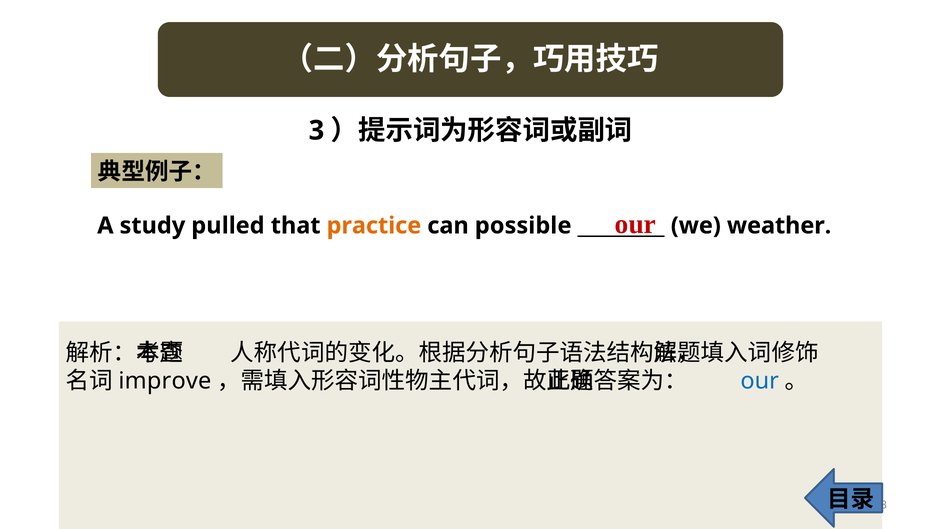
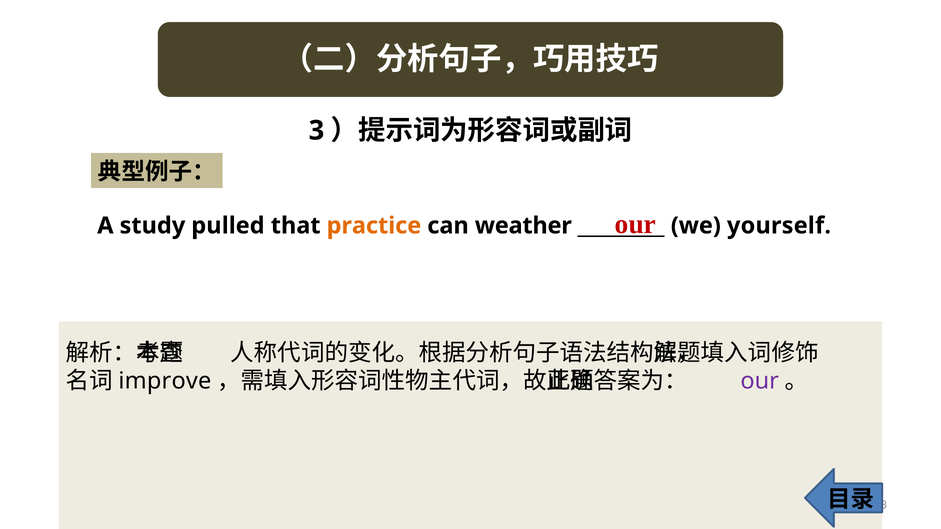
possible: possible -> weather (523, 226)
weather: weather -> yourself (779, 226)
our colour: blue -> purple (760, 381)
